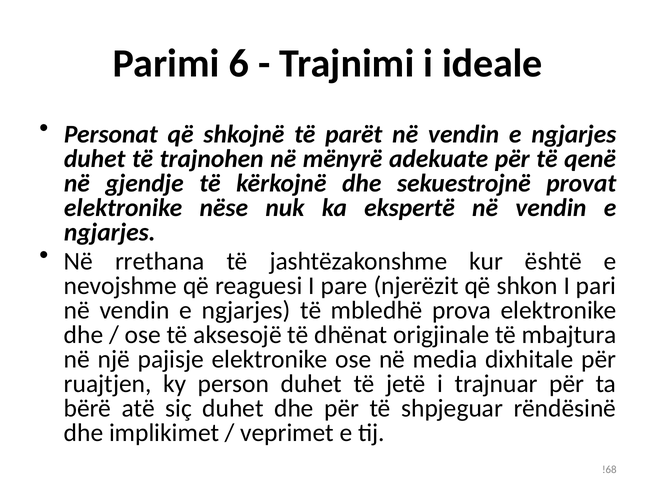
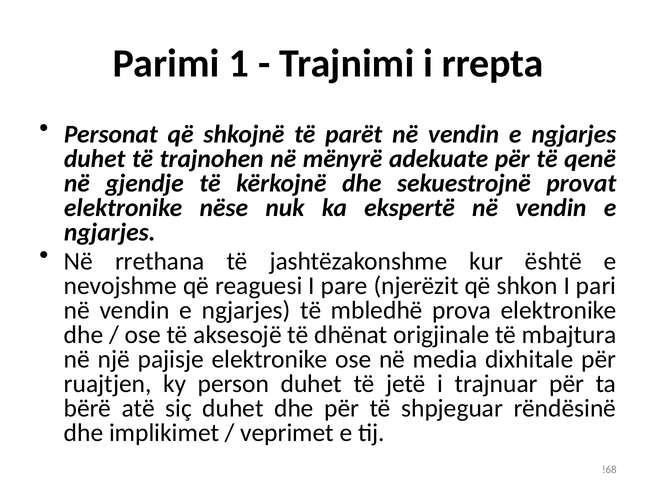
6: 6 -> 1 (239, 64)
ideale: ideale -> rrepta (493, 64)
